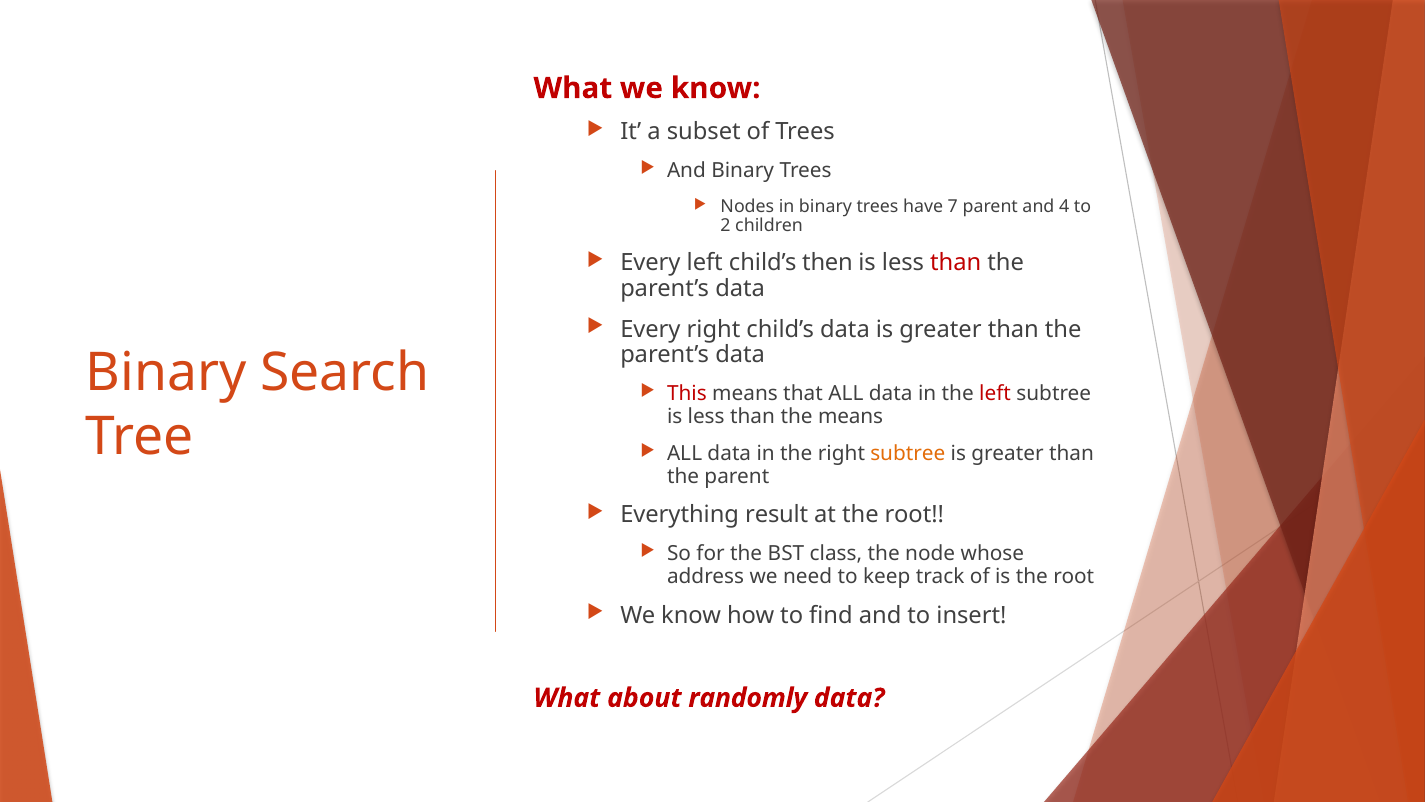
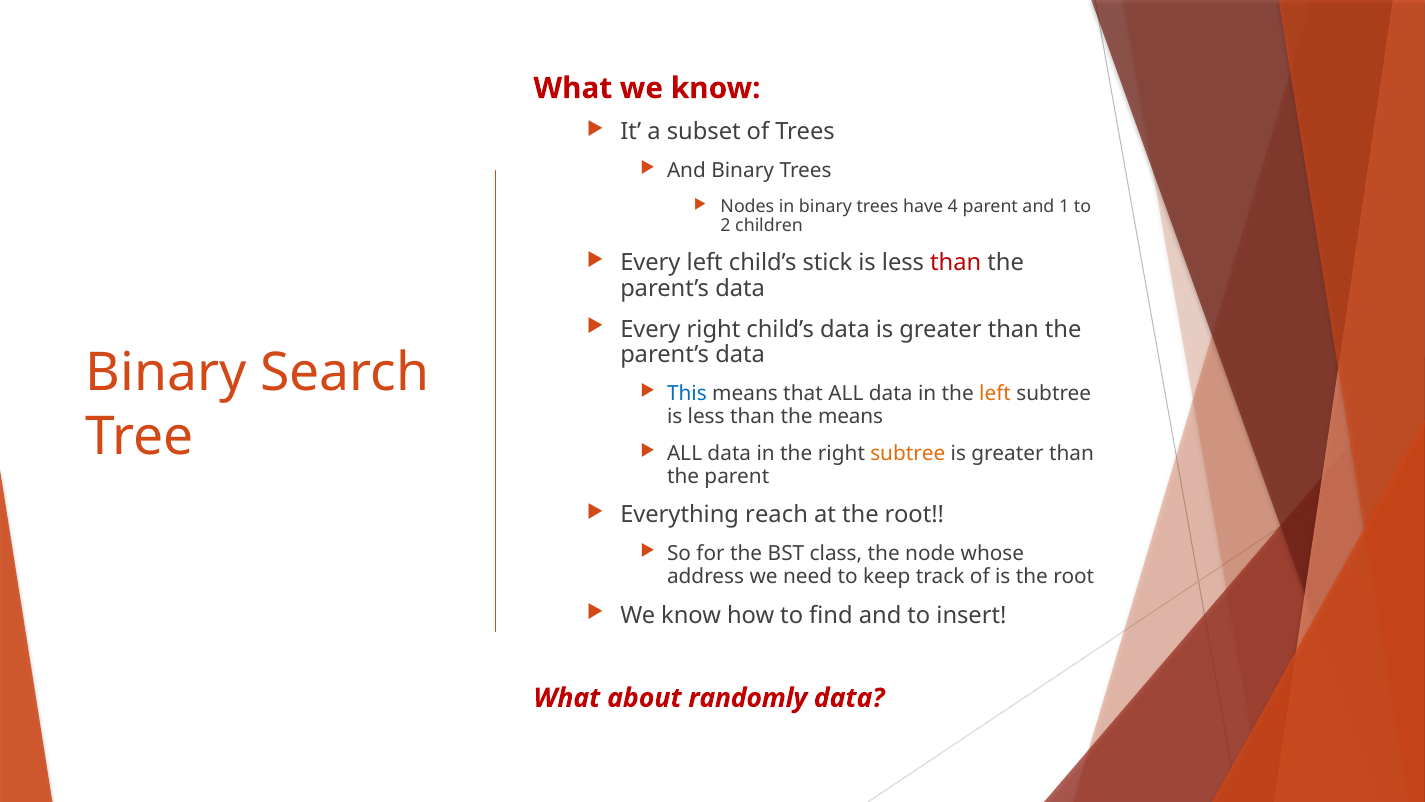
7: 7 -> 4 (953, 207)
4: 4 -> 1 (1064, 207)
then: then -> stick (827, 263)
This colour: red -> blue (687, 394)
left colour: red -> orange (995, 394)
result: result -> reach (777, 515)
